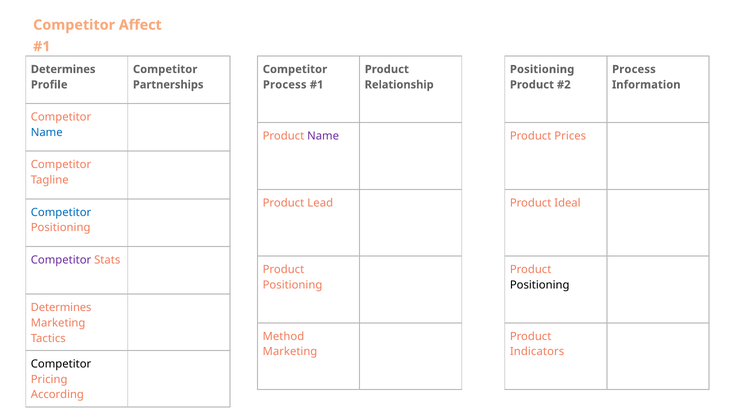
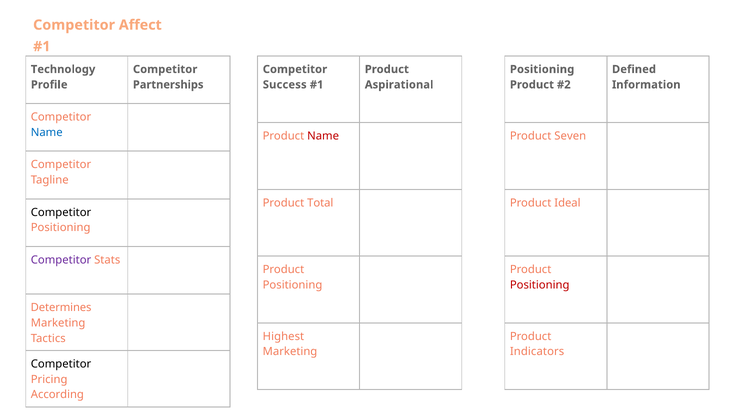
Determines: Determines -> Technology (63, 69)
Process: Process -> Defined (634, 69)
Process: Process -> Success (285, 85)
Relationship: Relationship -> Aspirational (399, 85)
Name colour: purple -> red (323, 136)
Prices: Prices -> Seven (570, 136)
Lead: Lead -> Total (320, 203)
Competitor colour: blue -> black (61, 212)
Positioning colour: black -> red (540, 285)
Method: Method -> Highest (283, 336)
